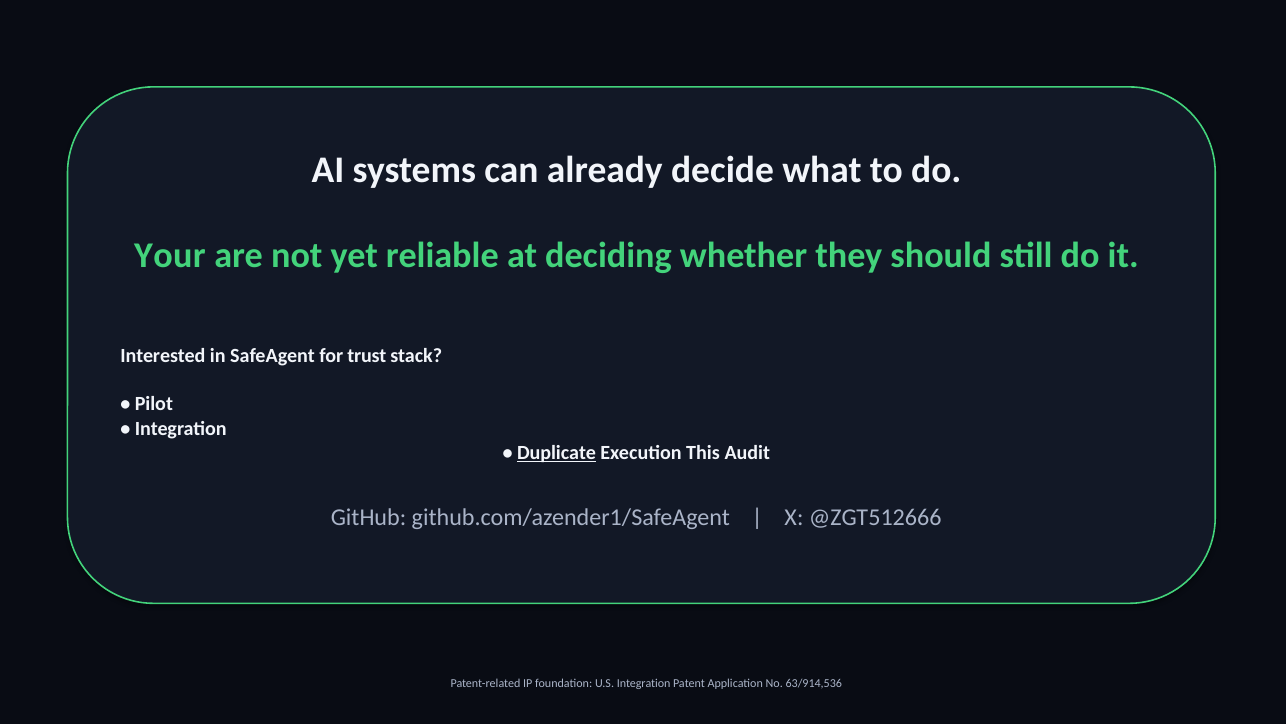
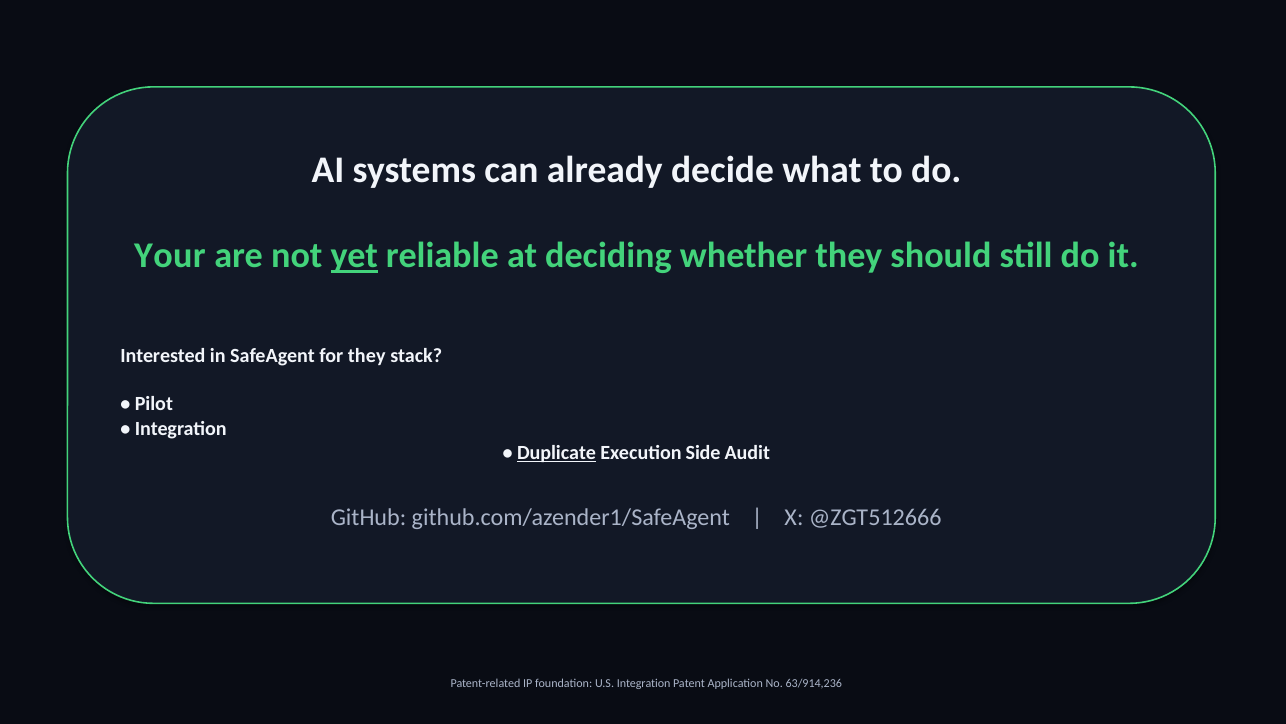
yet underline: none -> present (354, 256)
for trust: trust -> they (367, 356)
This: This -> Side (703, 452)
63/914,536: 63/914,536 -> 63/914,236 (814, 683)
